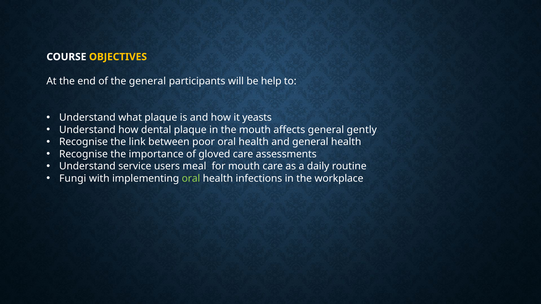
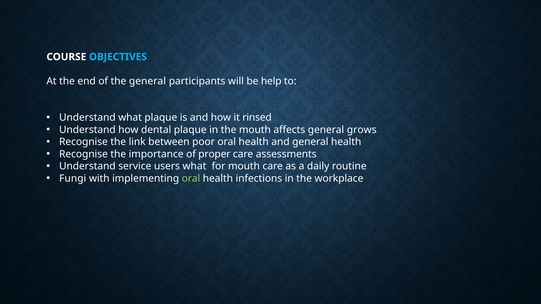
OBJECTIVES colour: yellow -> light blue (118, 57)
yeasts: yeasts -> rinsed (257, 118)
gently: gently -> grows (362, 130)
gloved: gloved -> proper (214, 154)
users meal: meal -> what (194, 166)
